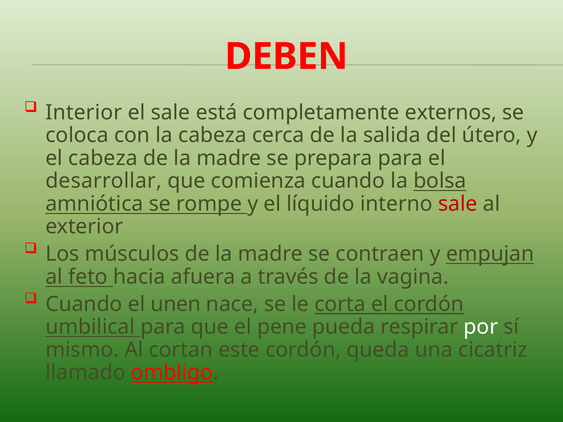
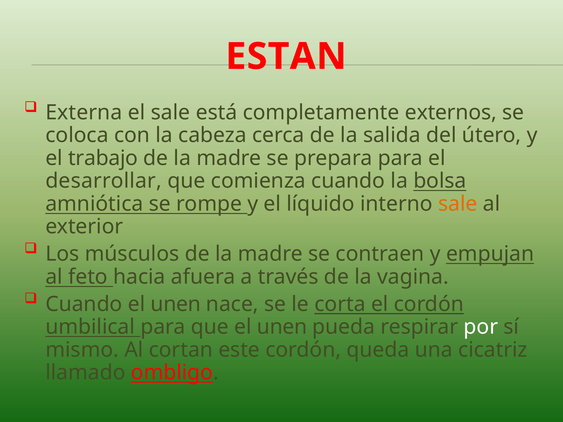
DEBEN: DEBEN -> ESTAN (286, 57)
Interior: Interior -> Externa (84, 113)
el cabeza: cabeza -> trabajo (103, 158)
sale colour: red -> orange (458, 204)
que el pene: pene -> unen (282, 327)
